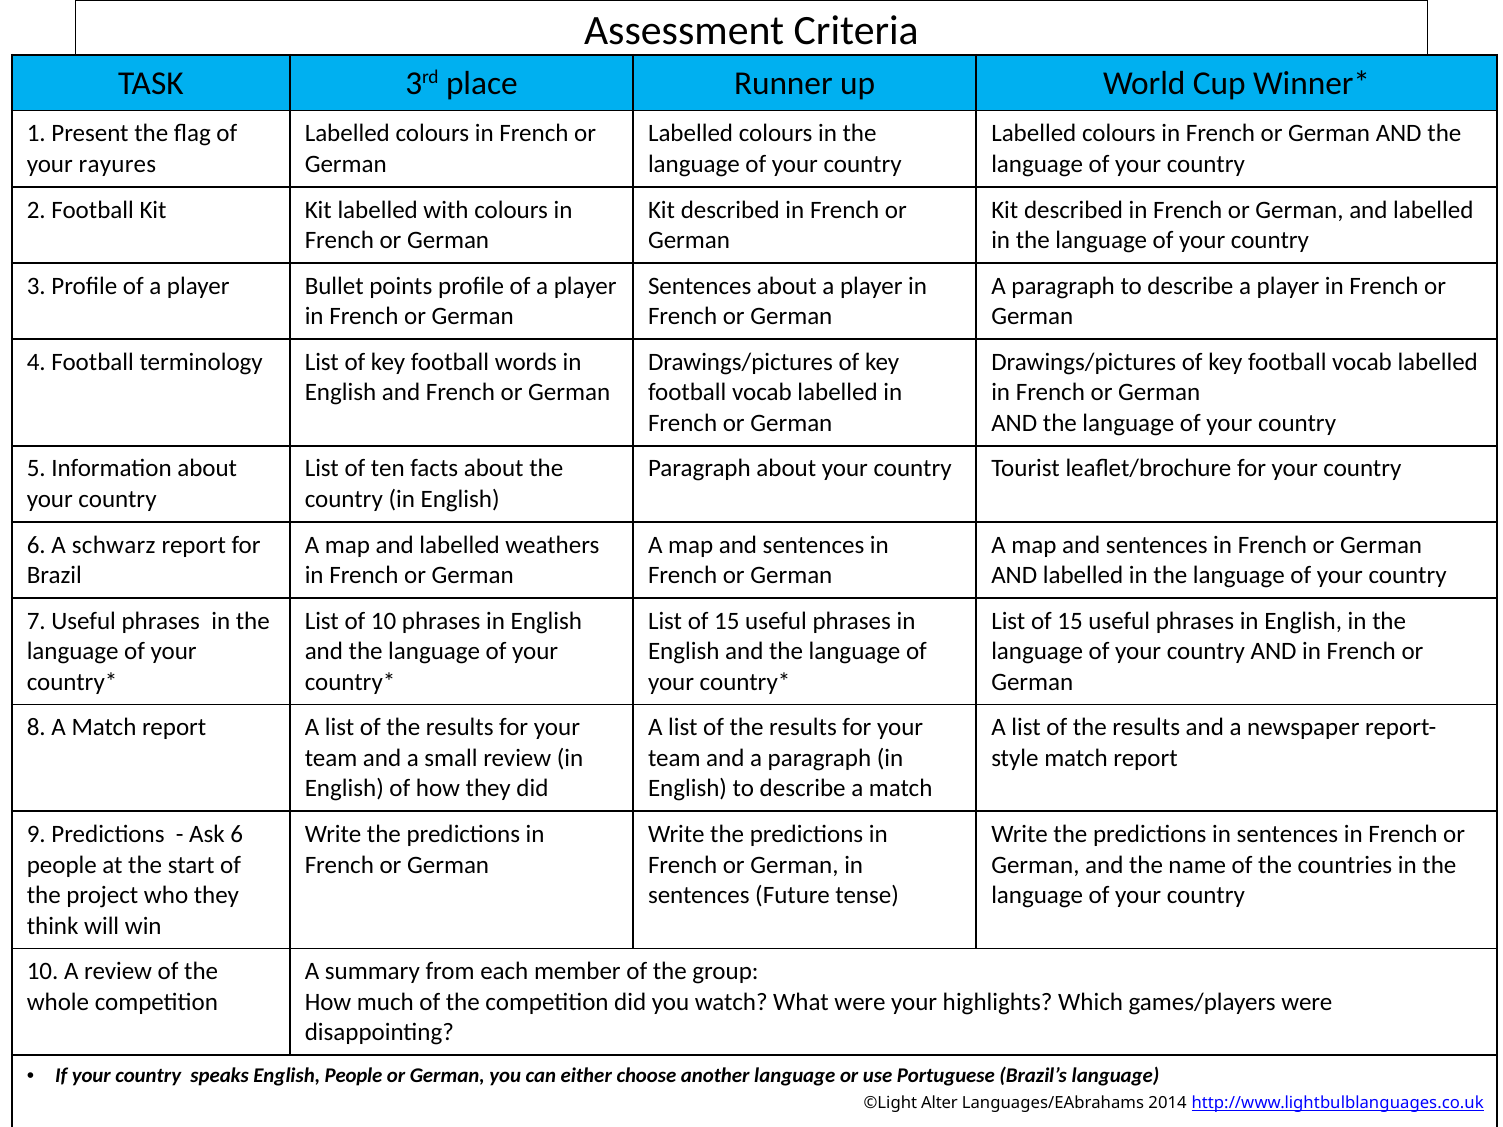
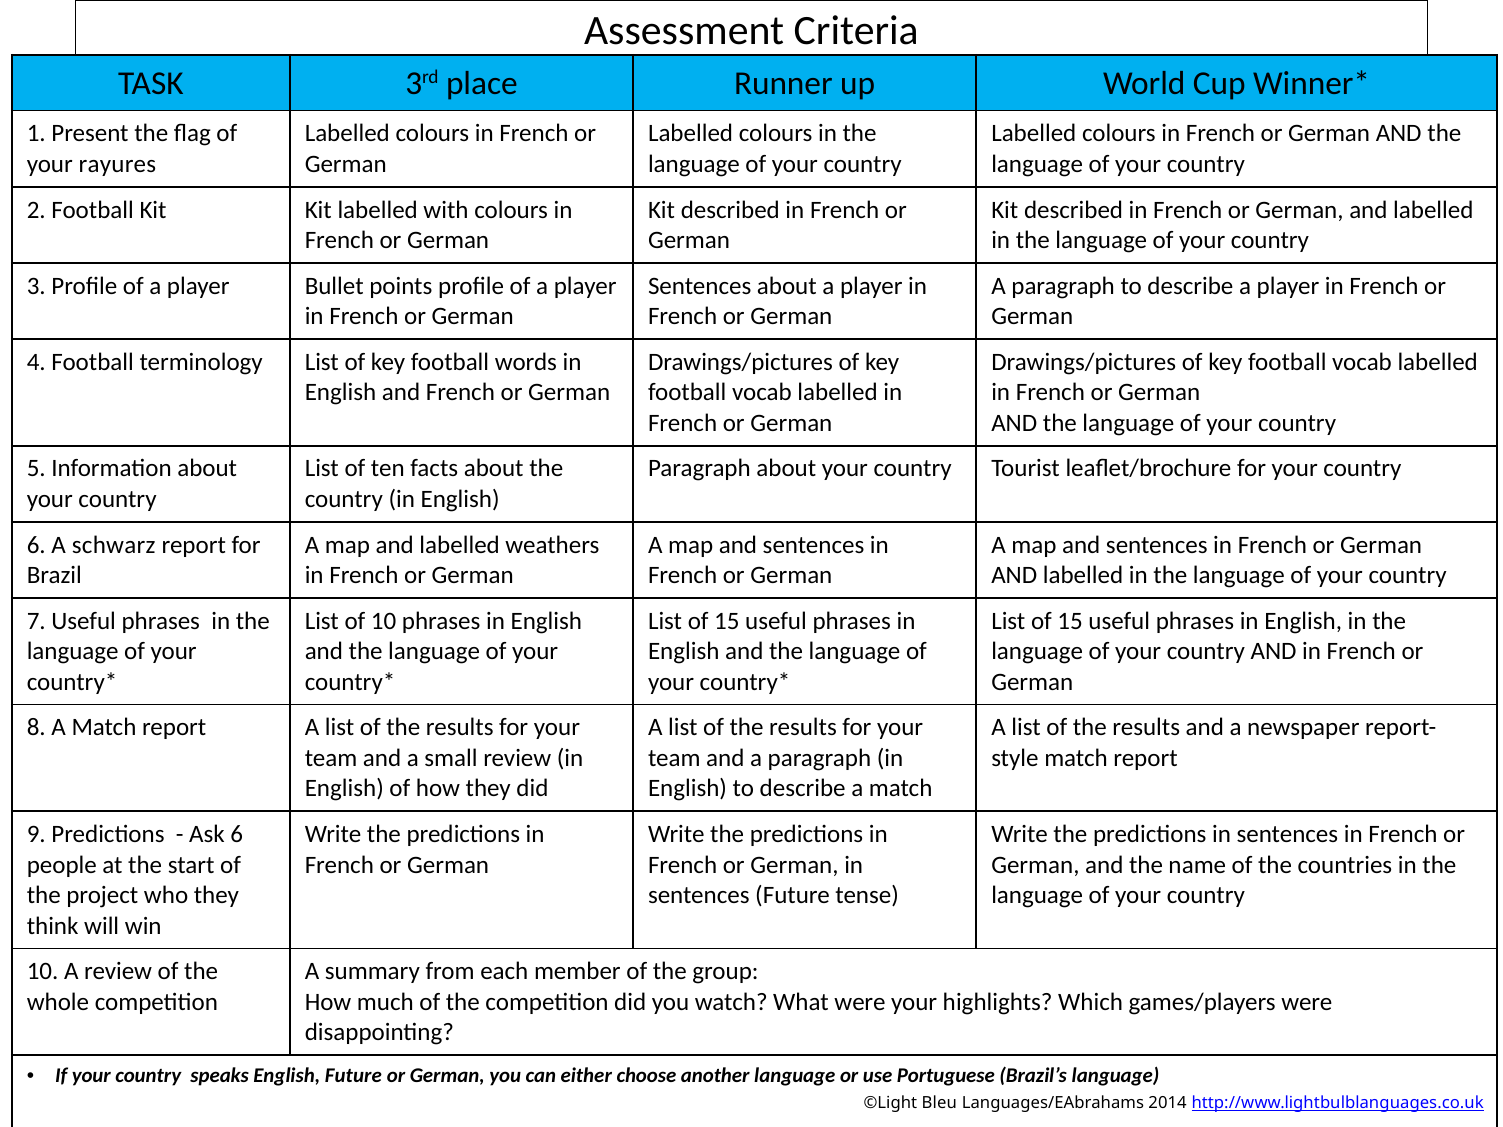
English People: People -> Future (353, 1076)
Alter: Alter -> Bleu (939, 1103)
